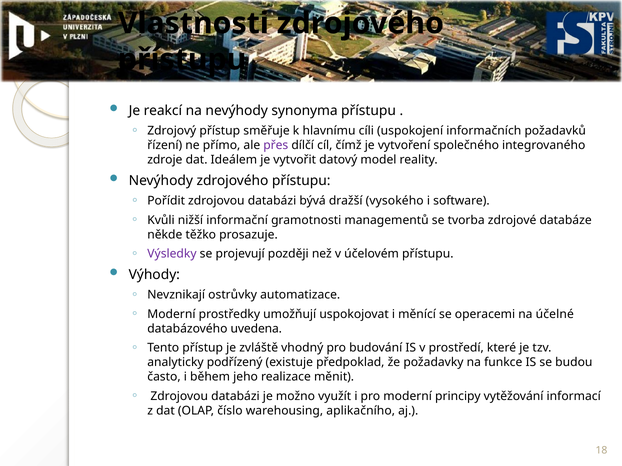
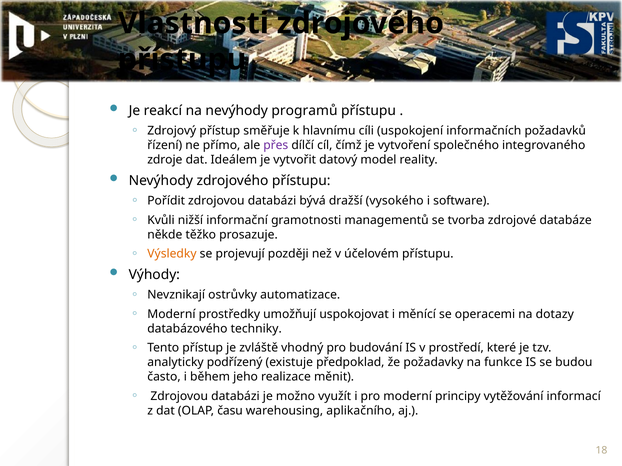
synonyma: synonyma -> programů (304, 111)
Výsledky colour: purple -> orange (172, 254)
účelné: účelné -> dotazy (555, 314)
uvedena: uvedena -> techniky (256, 329)
číslo: číslo -> času (230, 411)
